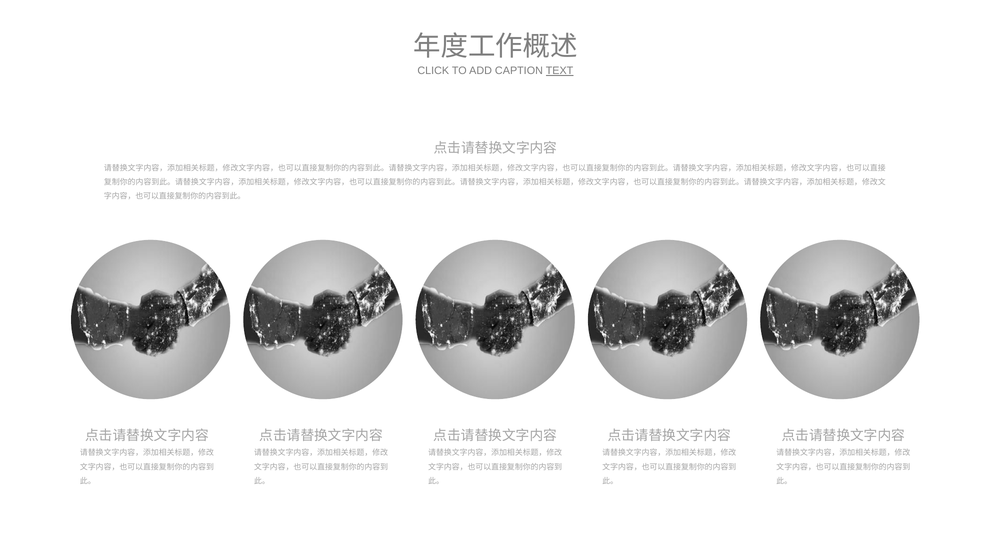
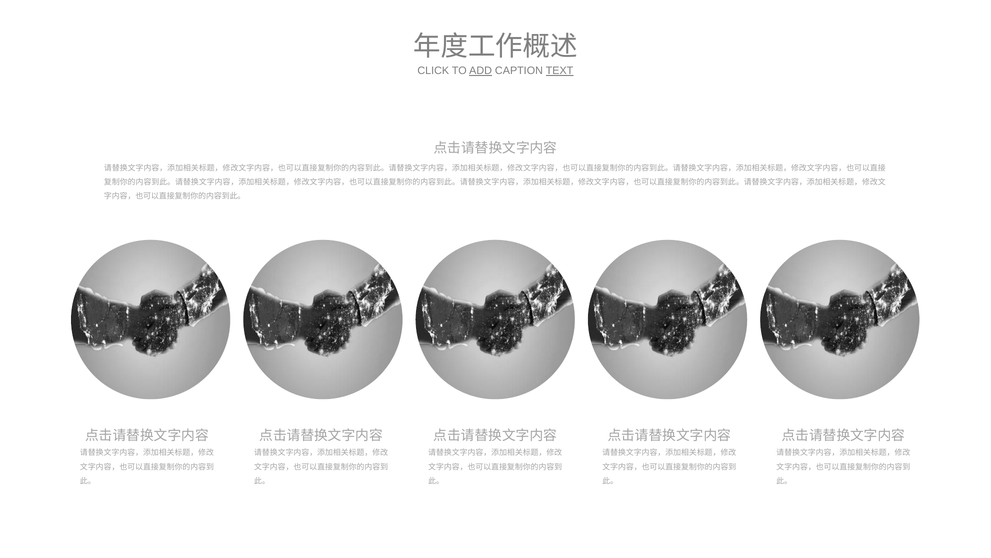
ADD underline: none -> present (481, 71)
